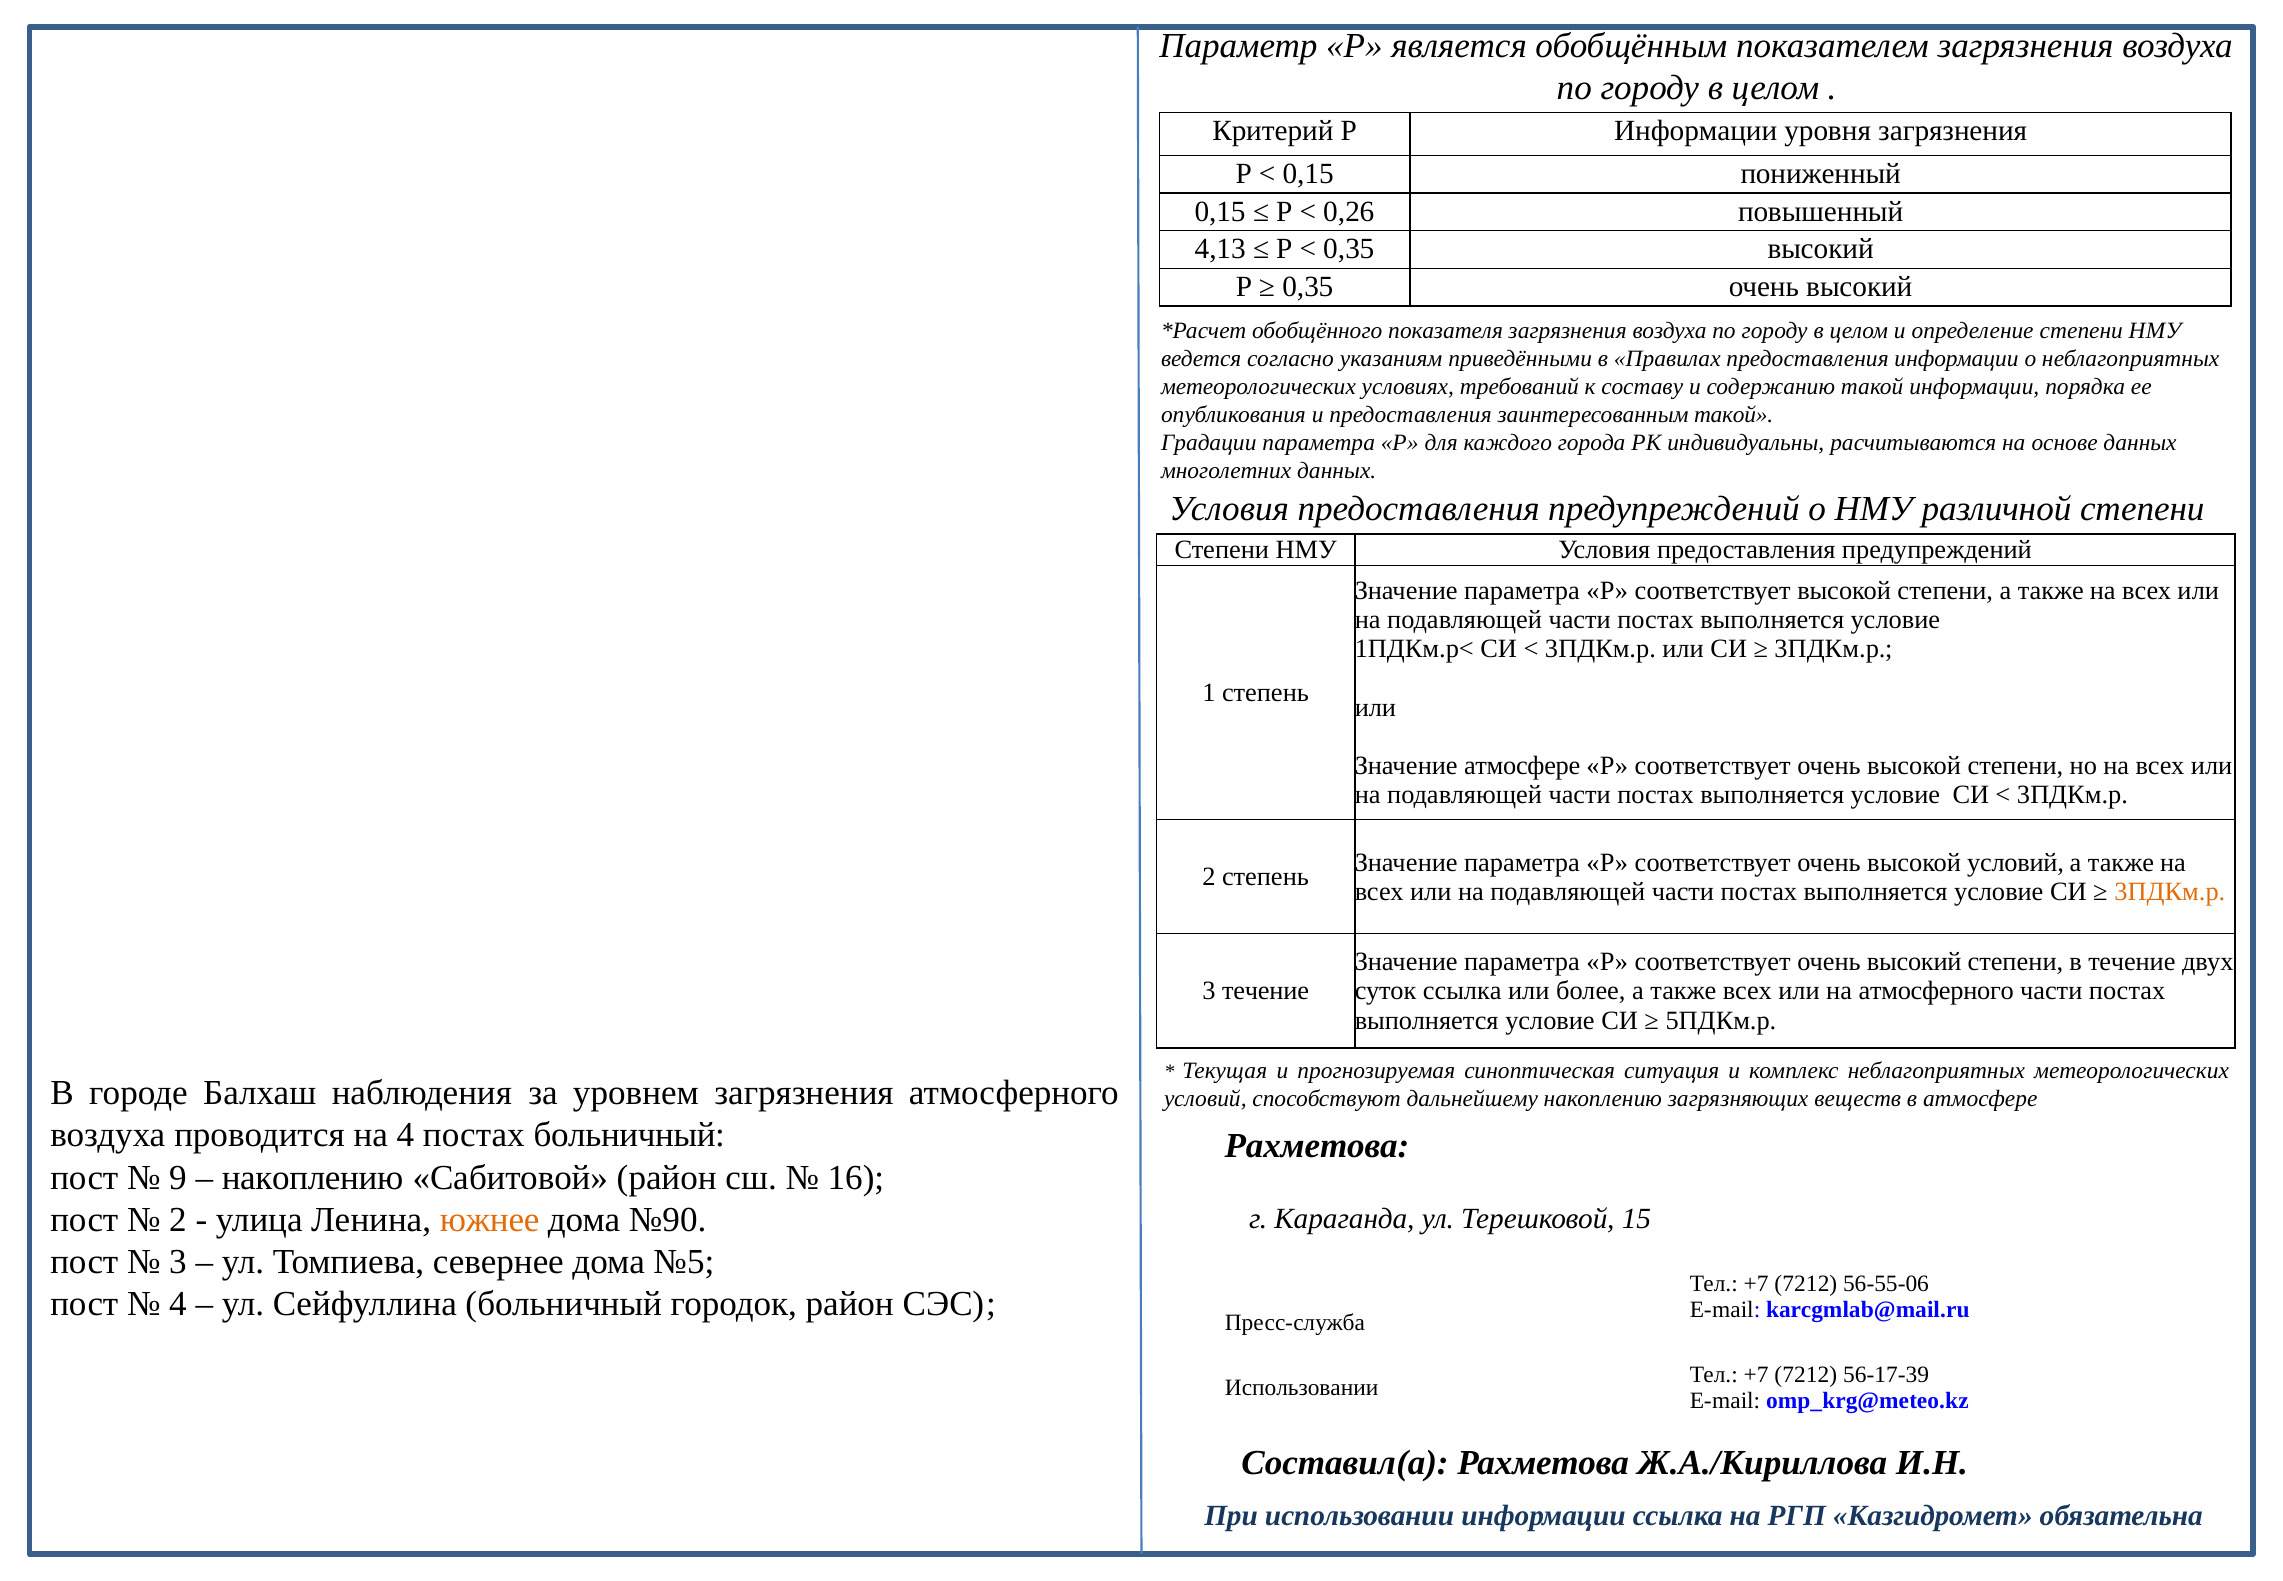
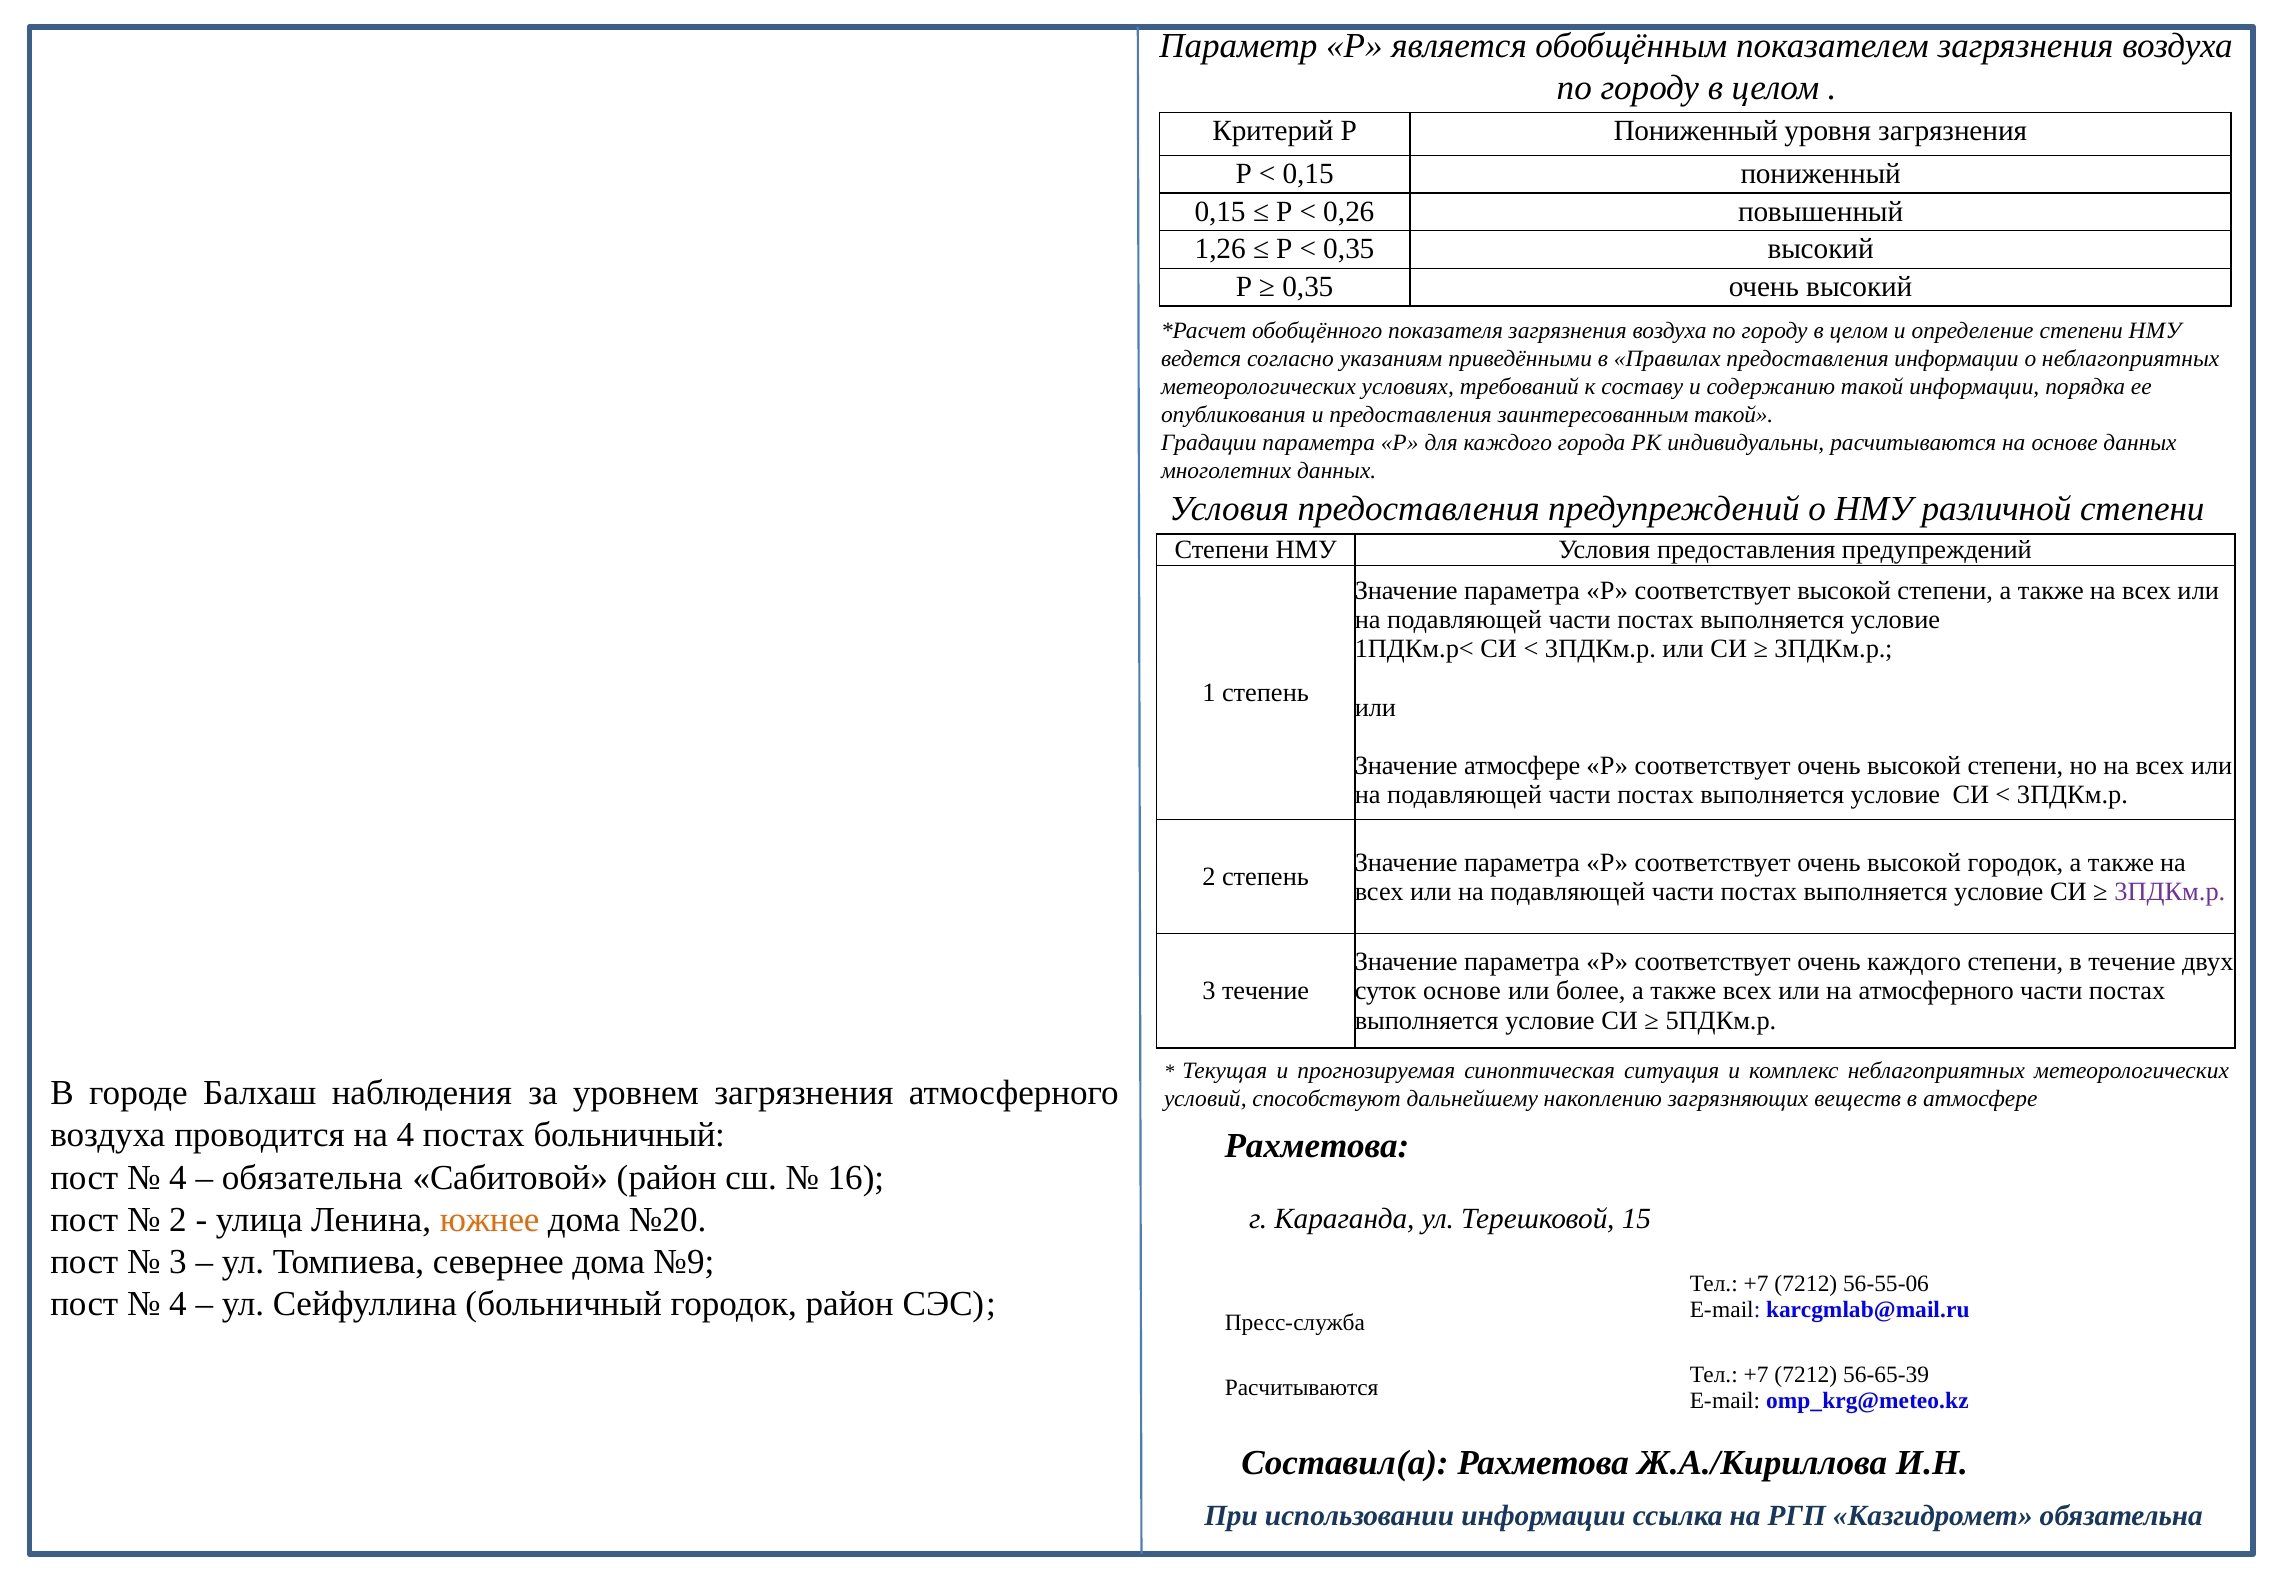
Р Информации: Информации -> Пониженный (1696, 131)
4,13: 4,13 -> 1,26 (1220, 249)
высокой условий: условий -> городок (2015, 862)
3ПДКм.р colour: orange -> purple (2170, 891)
соответствует очень высокий: высокий -> каждого (1914, 962)
суток ссылка: ссылка -> основе (1462, 991)
9: 9 -> 4 (178, 1177)
накоплению: накоплению -> обязательна (312, 1177)
№90: №90 -> №20 (668, 1219)
№5: №5 -> №9 (684, 1261)
56-17-39: 56-17-39 -> 56-65-39 (1886, 1375)
Использовании: Использовании -> Расчитываются (1302, 1388)
